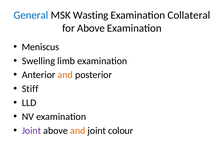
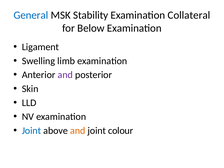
Wasting: Wasting -> Stability (91, 15)
for Above: Above -> Below (91, 28)
Meniscus: Meniscus -> Ligament (40, 47)
and colour: orange -> purple (65, 75)
Stiff: Stiff -> Skin (30, 89)
Joint colour: purple -> blue (31, 131)
